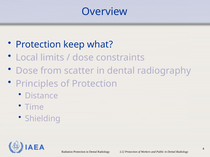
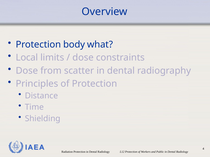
keep: keep -> body (74, 45)
